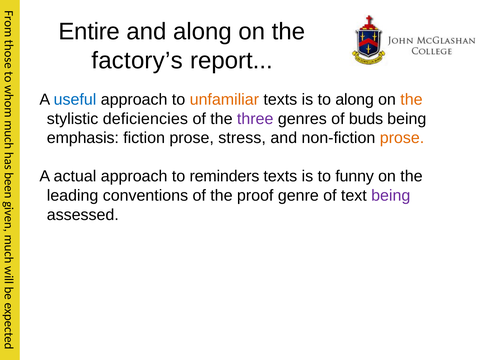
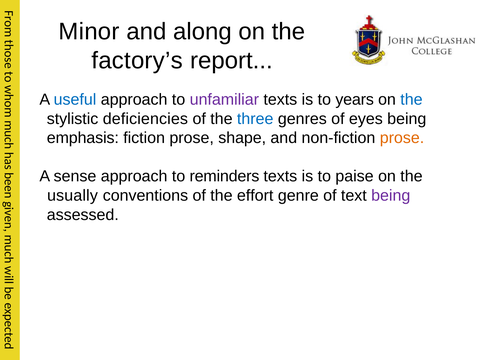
Entire: Entire -> Minor (89, 32)
unfamiliar colour: orange -> purple (224, 100)
to along: along -> years (355, 100)
the colour: orange -> blue (411, 100)
three colour: purple -> blue (255, 119)
buds: buds -> eyes (366, 119)
stress: stress -> shape (242, 138)
actual: actual -> sense (75, 176)
funny: funny -> paise (355, 176)
leading: leading -> usually (72, 196)
proof: proof -> effort (255, 196)
